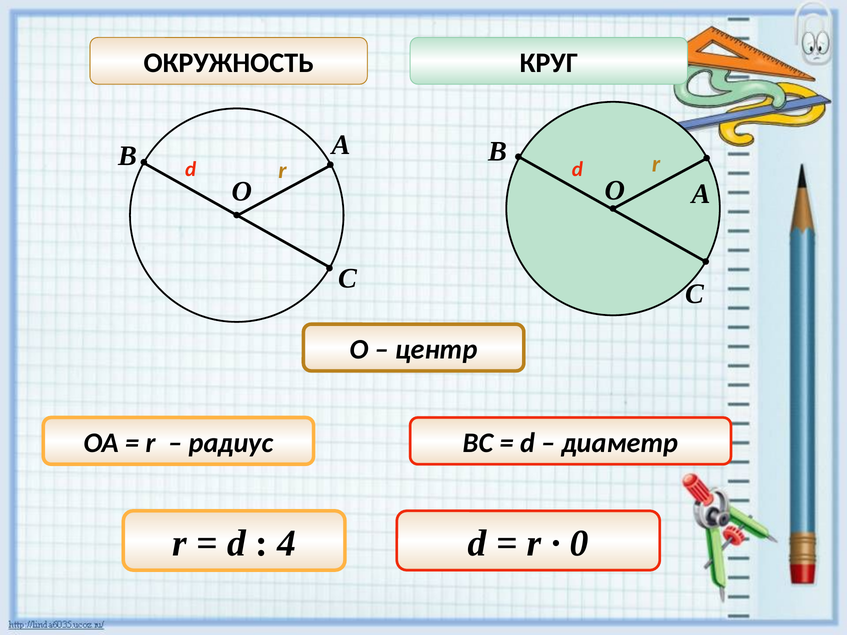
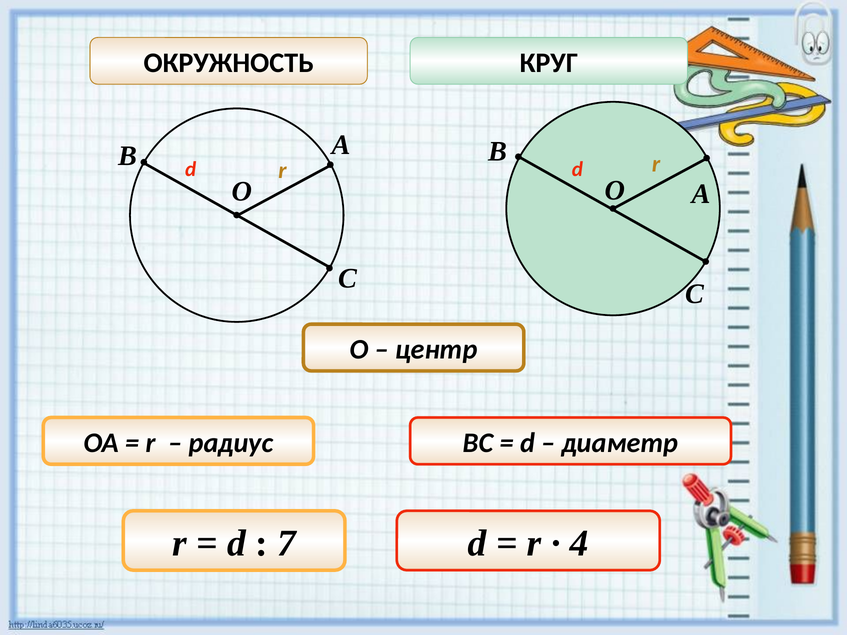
4: 4 -> 7 (287, 543)
0: 0 -> 4 (579, 543)
